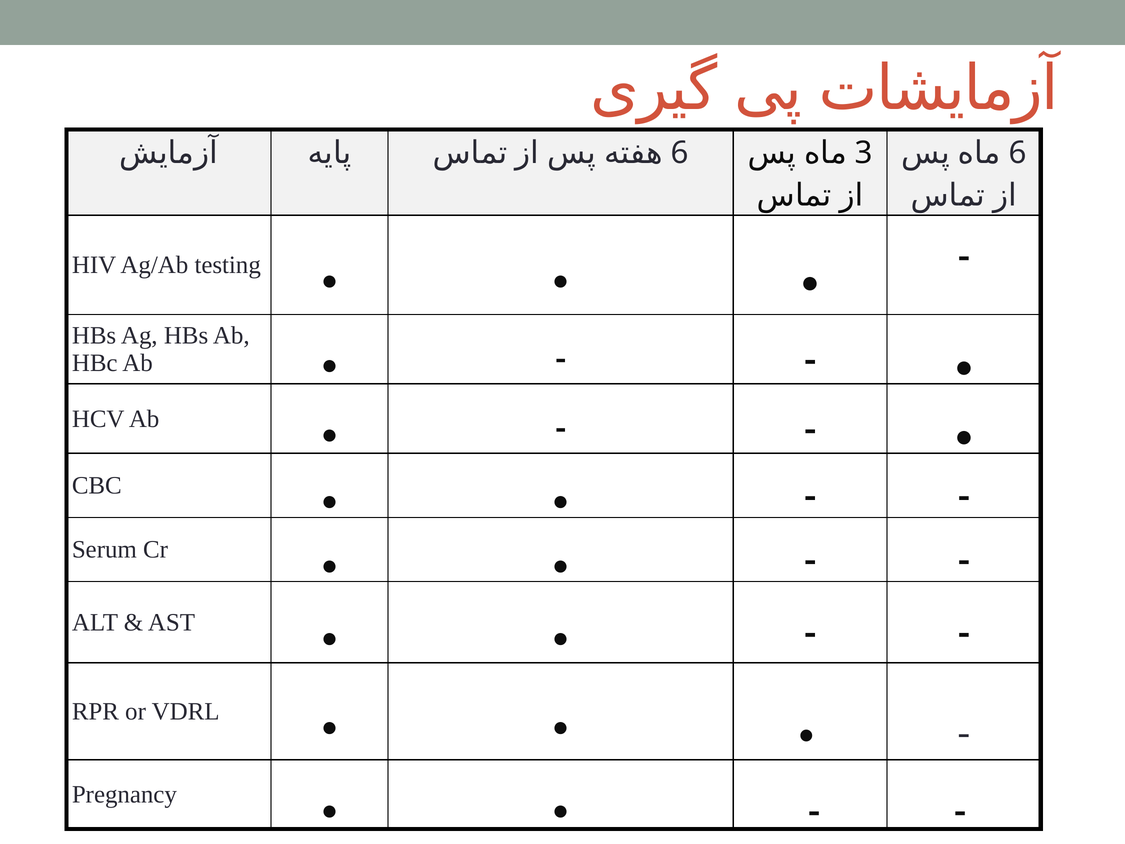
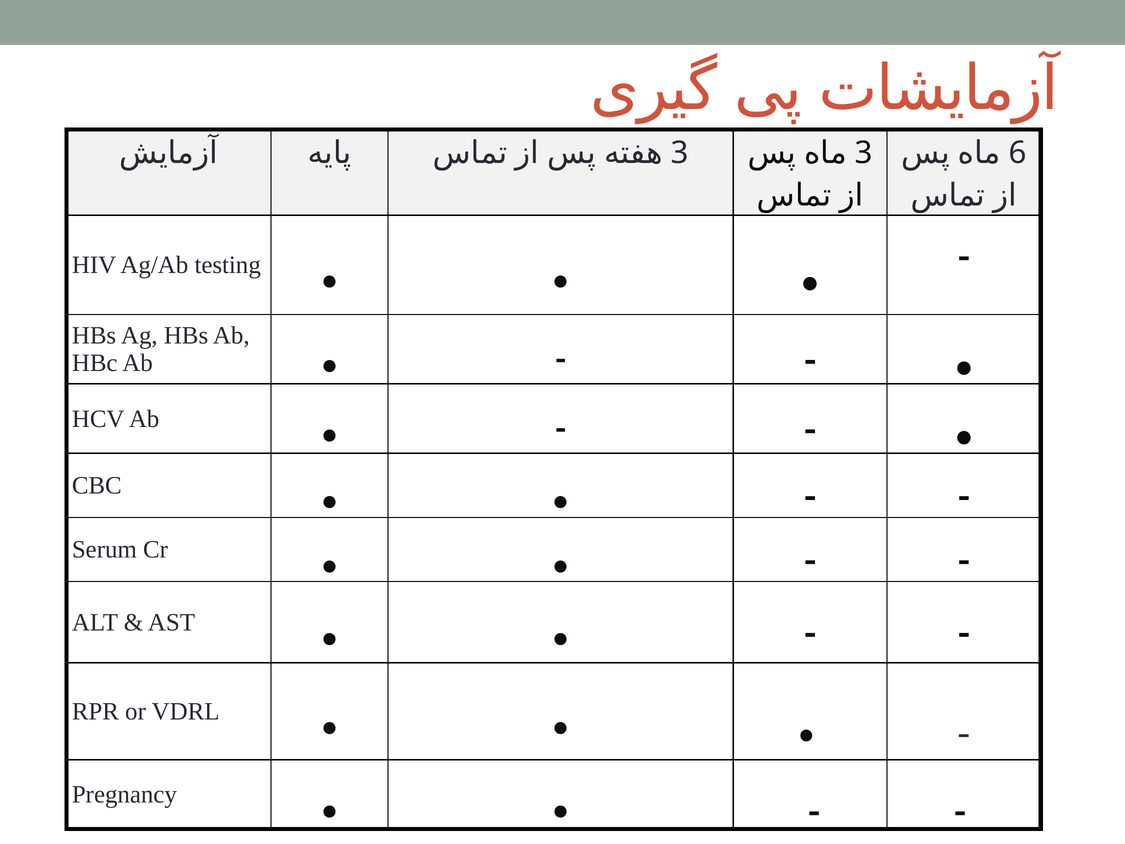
6: 6 -> 3 (680, 153)
